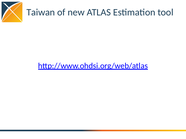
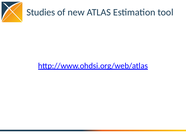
Taiwan: Taiwan -> Studies (41, 12)
